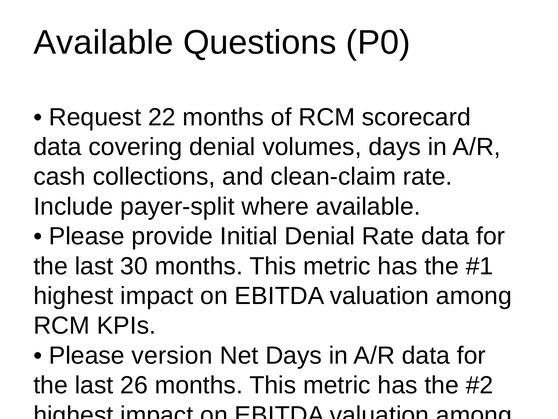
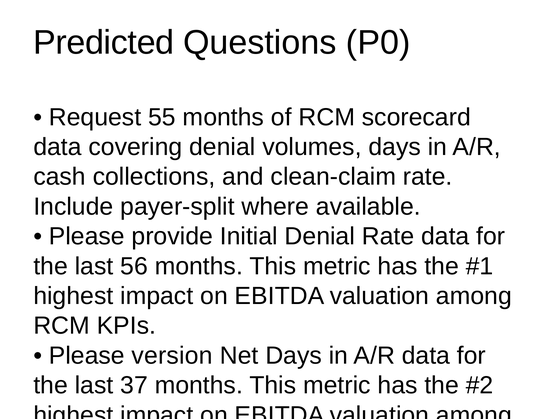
Available: Available -> Predicted (104, 42)
22: 22 -> 55 (162, 117)
30: 30 -> 56 (134, 266)
26: 26 -> 37 (134, 385)
